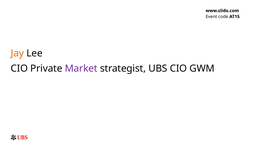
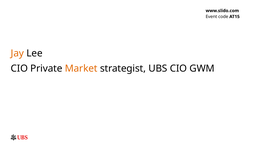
Market colour: purple -> orange (81, 69)
